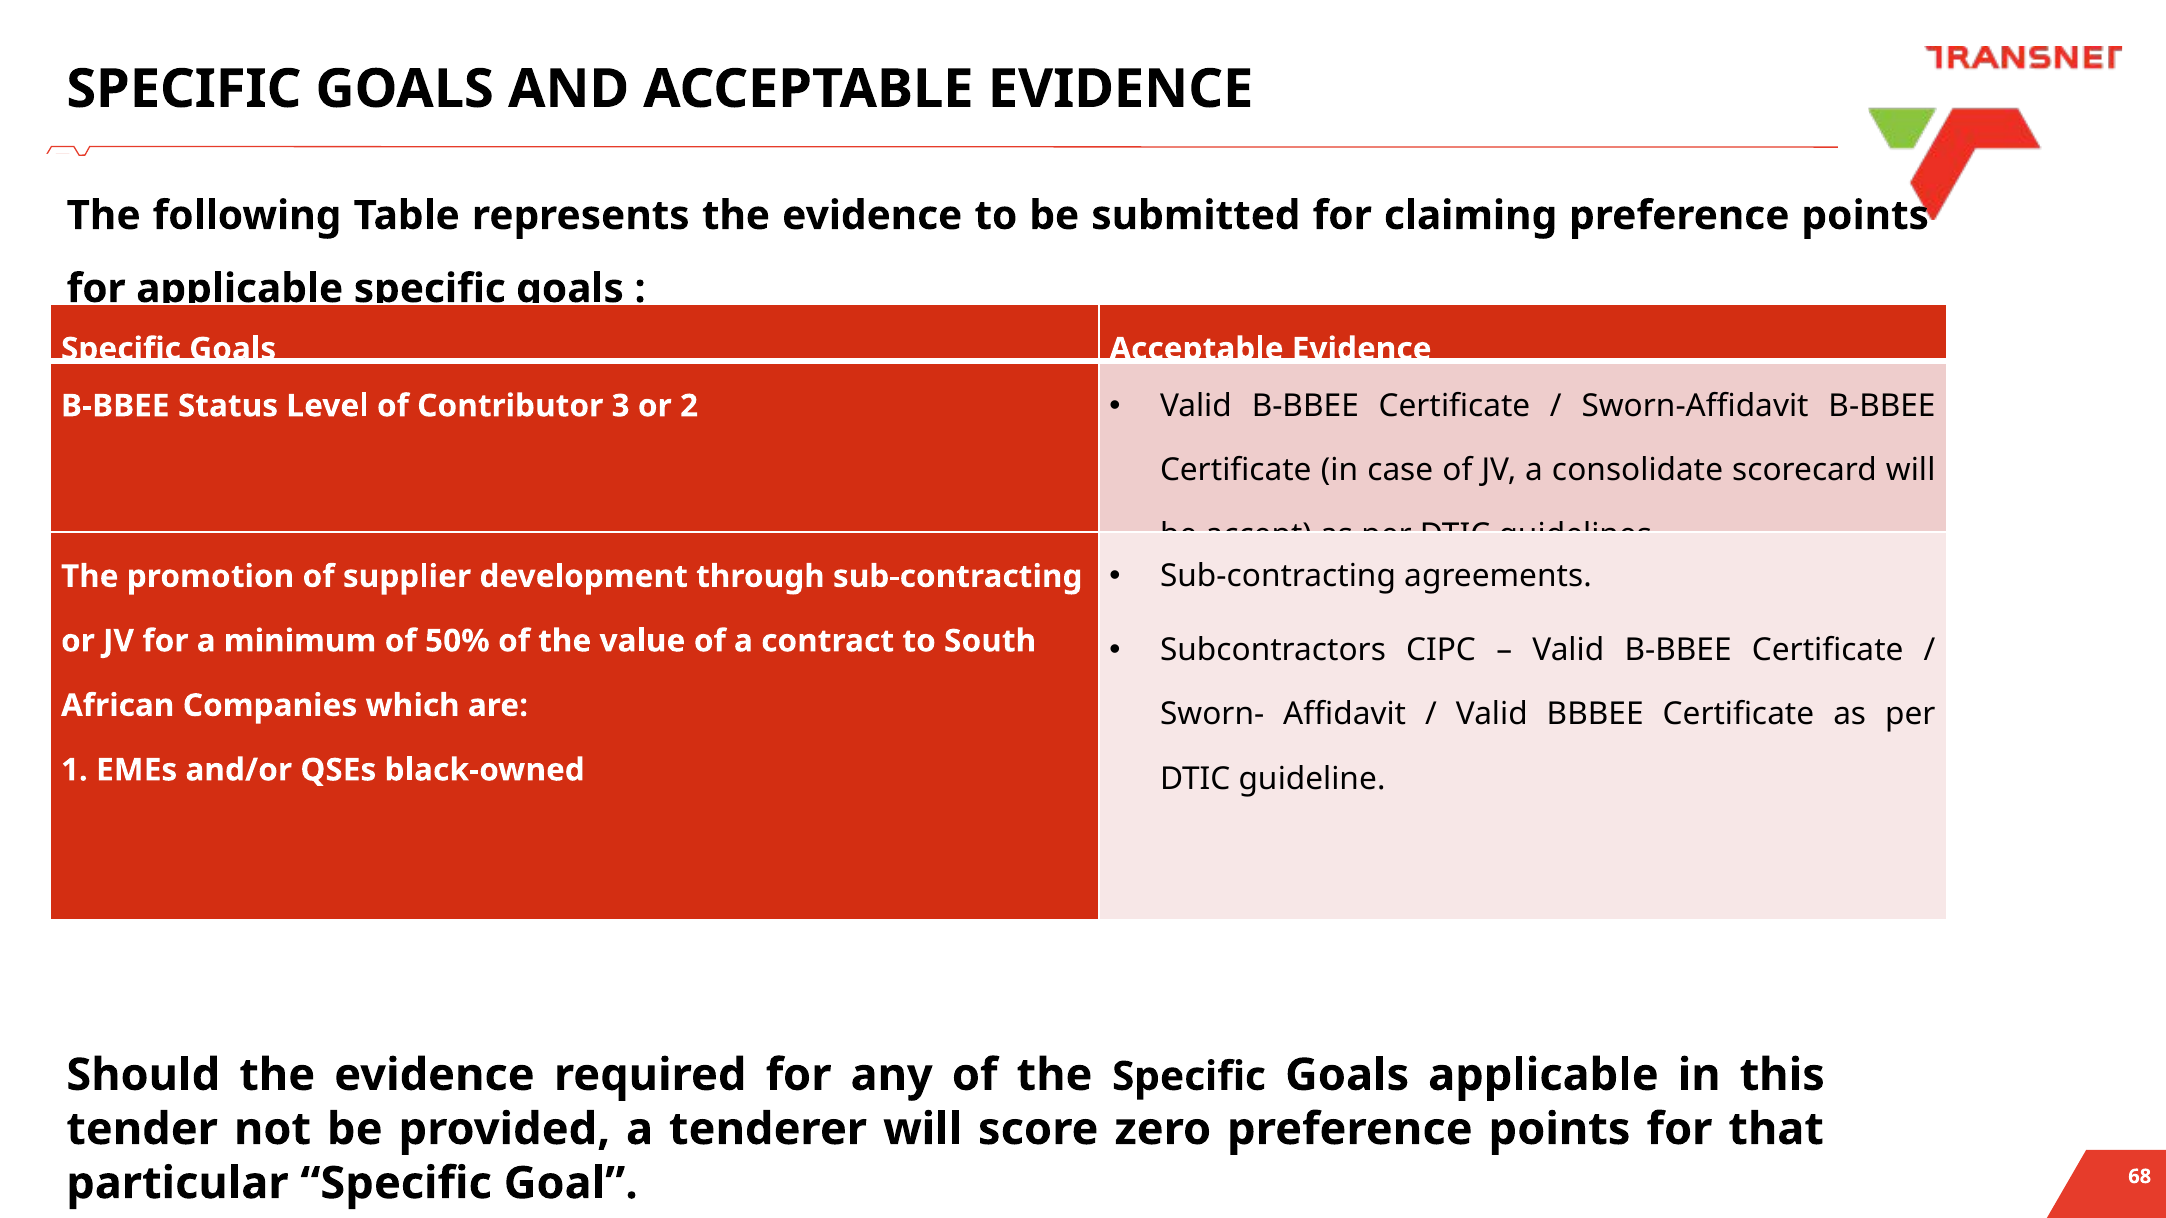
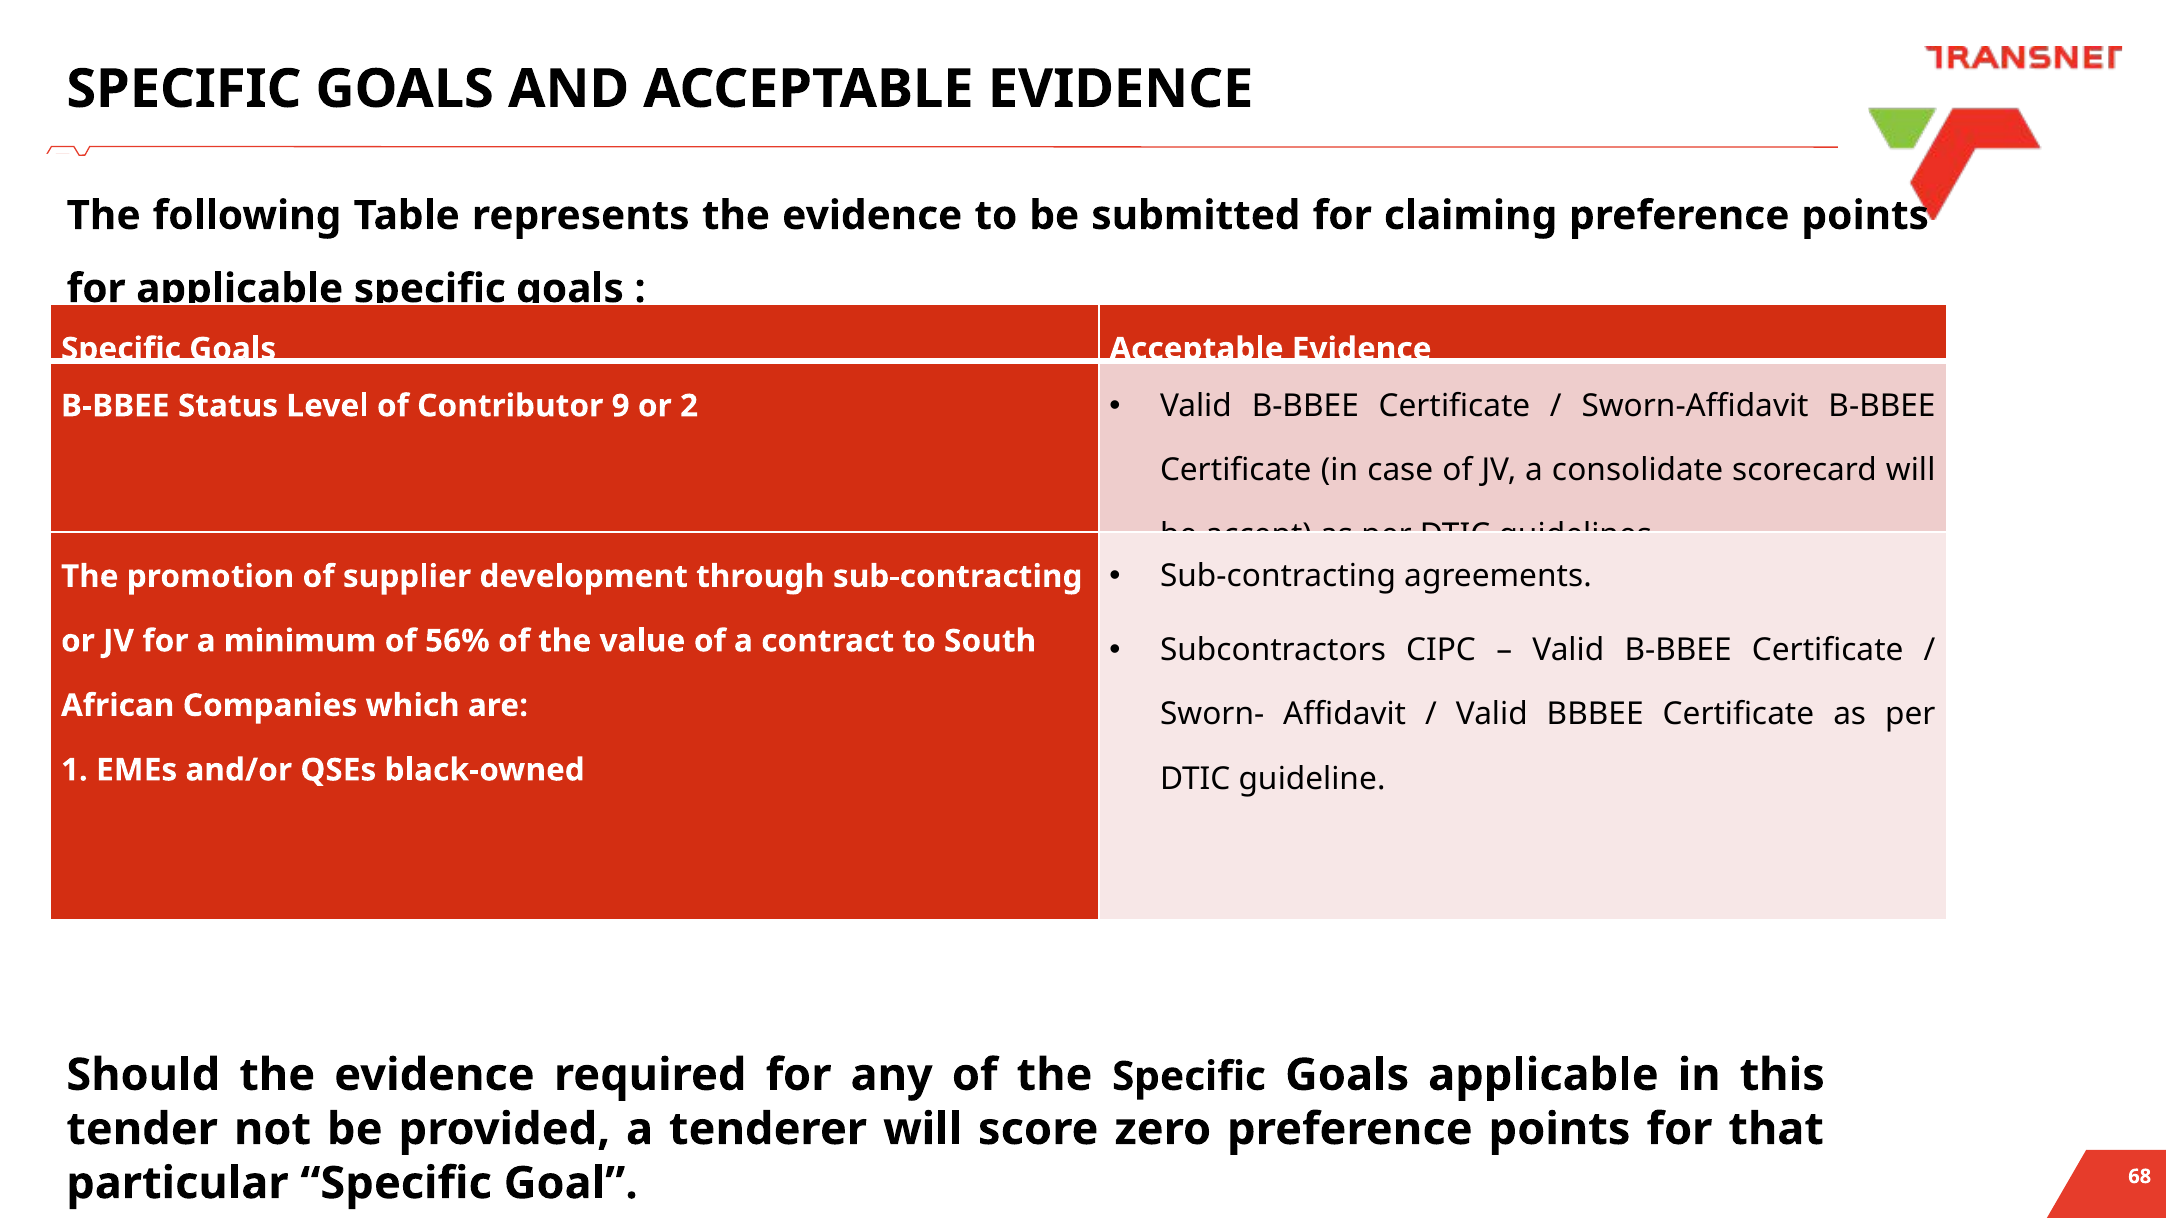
3: 3 -> 9 (621, 406)
50%: 50% -> 56% (457, 641)
